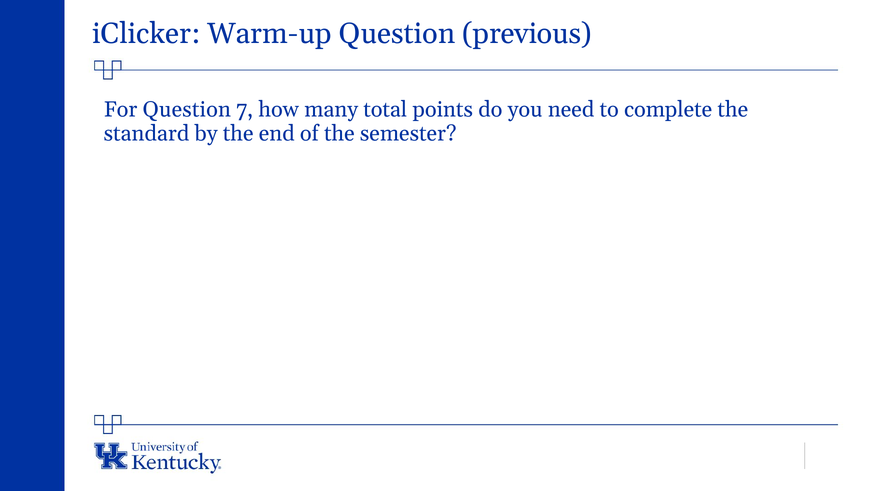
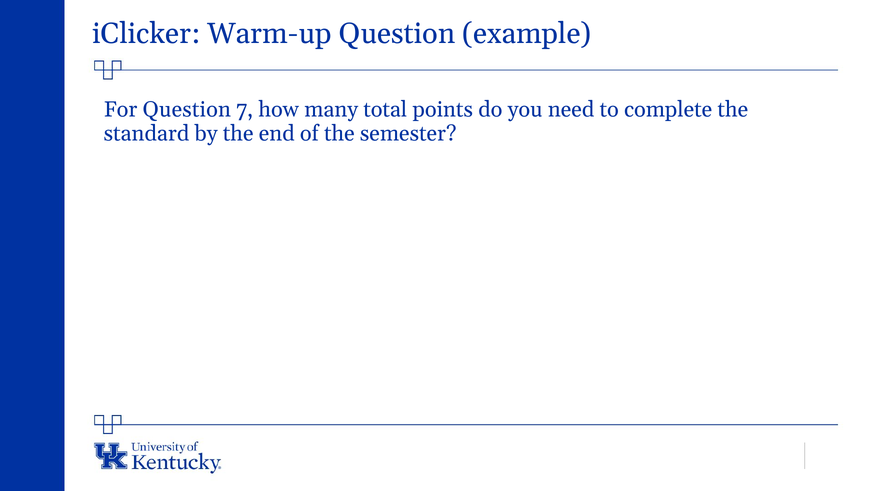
previous: previous -> example (527, 34)
